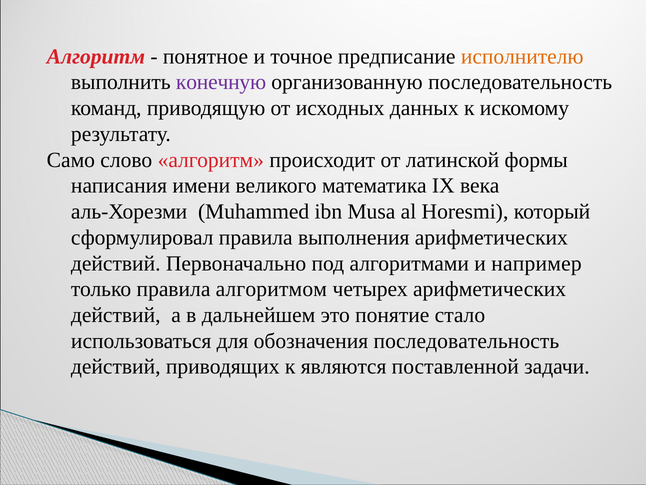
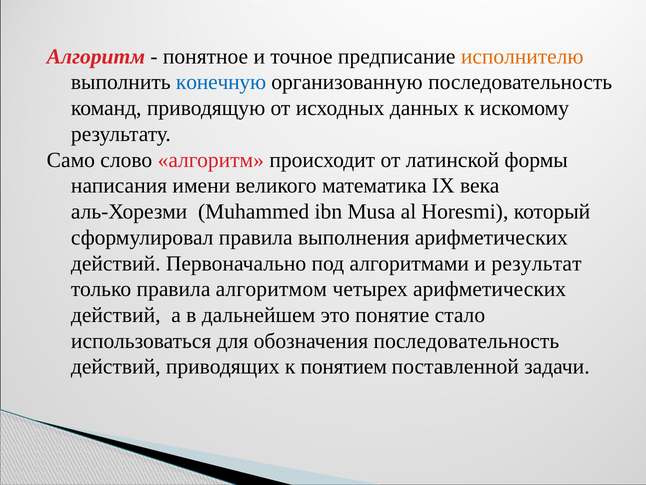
конечную colour: purple -> blue (221, 82)
например: например -> результат (537, 263)
являются: являются -> понятием (344, 366)
